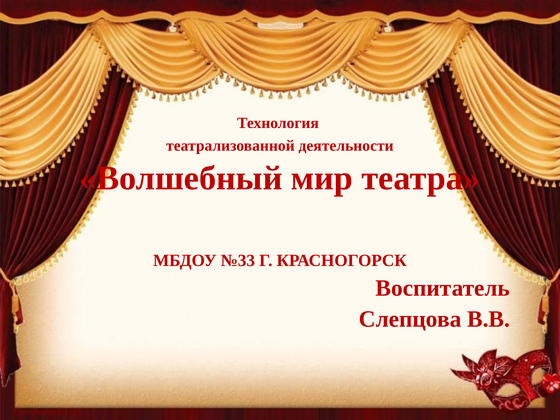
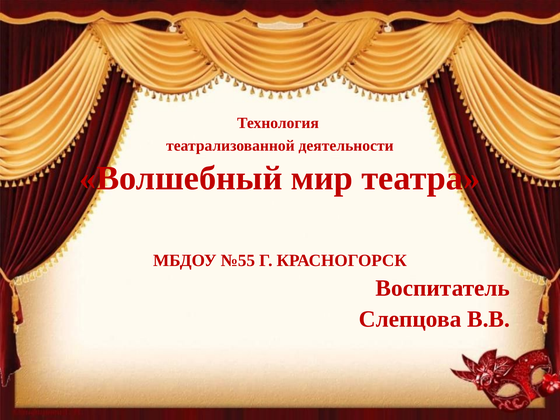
№33: №33 -> №55 (238, 261)
